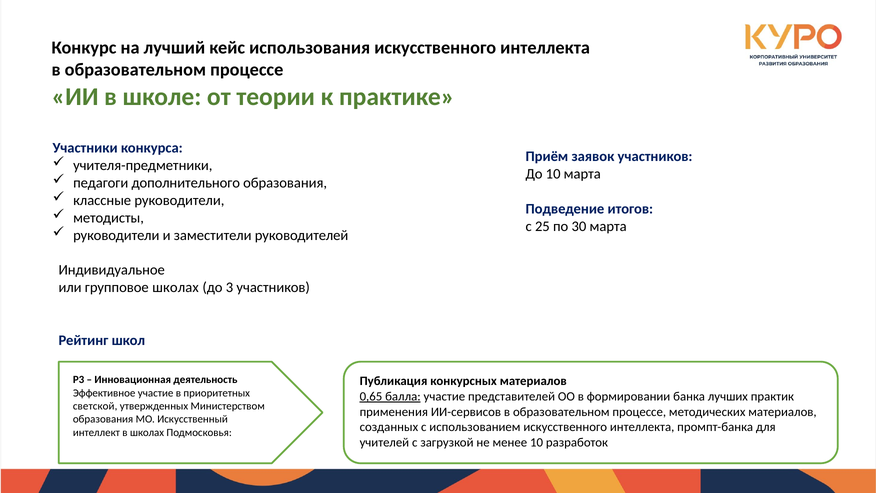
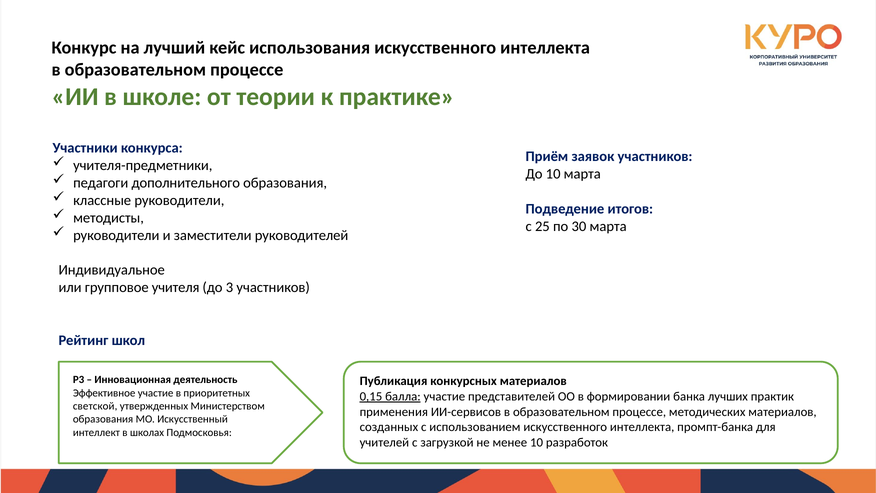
групповое школах: школах -> учителя (176, 288)
0,65: 0,65 -> 0,15 (371, 396)
